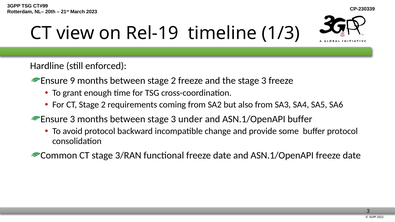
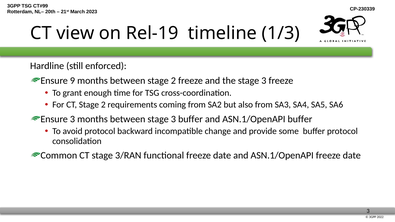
3 under: under -> buffer (190, 119)
